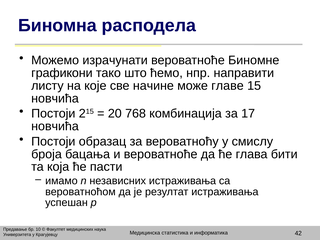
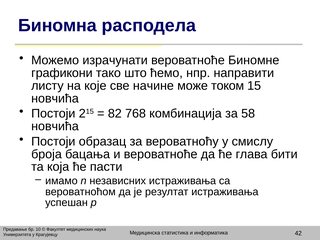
главе: главе -> током (228, 86)
20: 20 -> 82 (115, 114)
17: 17 -> 58 (248, 114)
